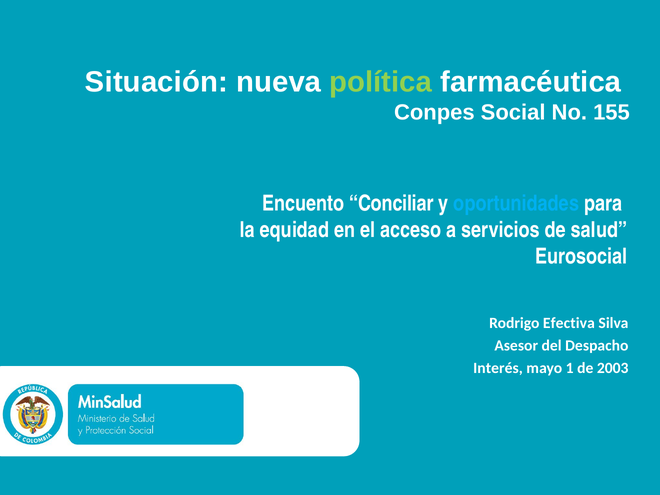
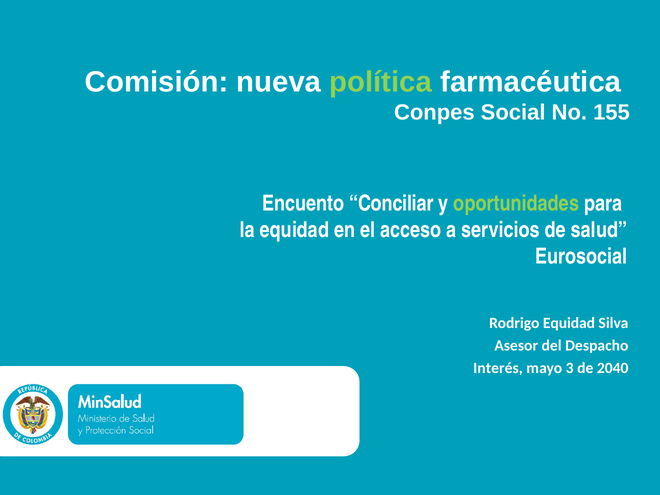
Situación: Situación -> Comisión (157, 82)
oportunidades colour: light blue -> light green (516, 204)
Rodrigo Efectiva: Efectiva -> Equidad (569, 323)
1: 1 -> 3 (570, 368)
2003: 2003 -> 2040 (613, 368)
